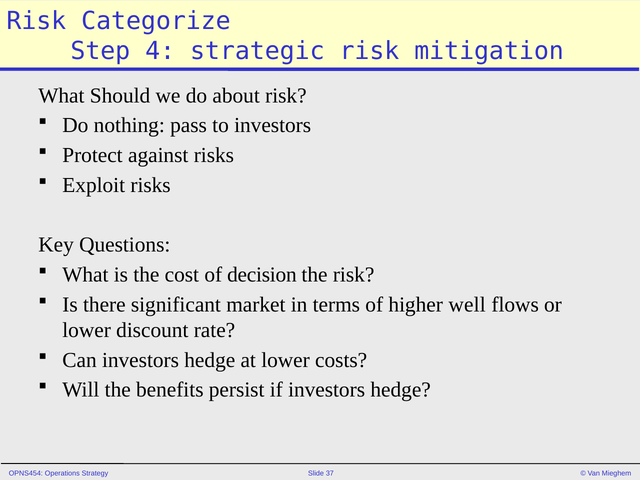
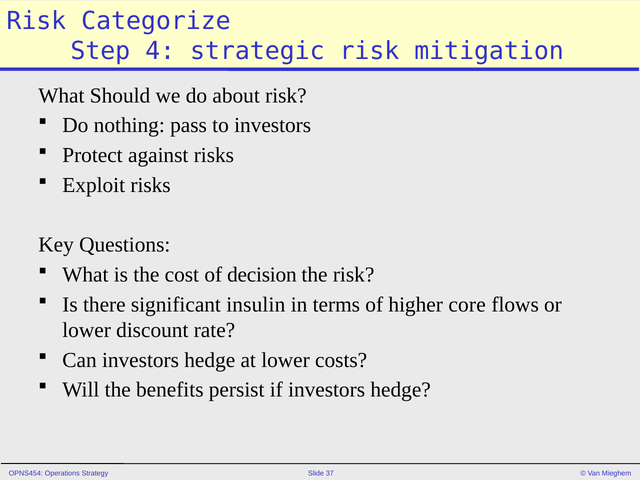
market: market -> insulin (256, 305)
well: well -> core (467, 305)
